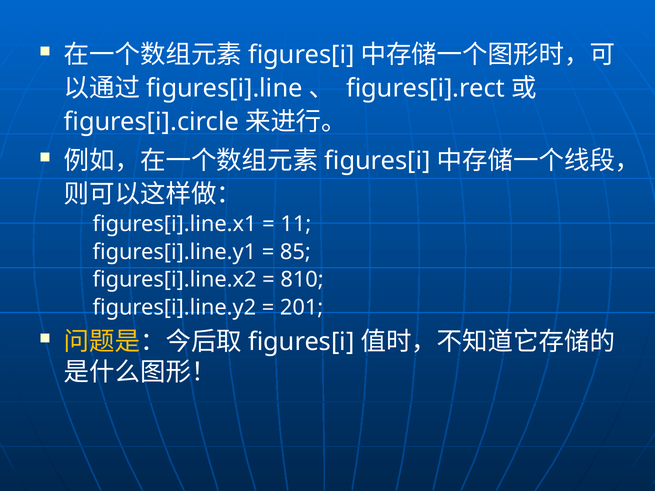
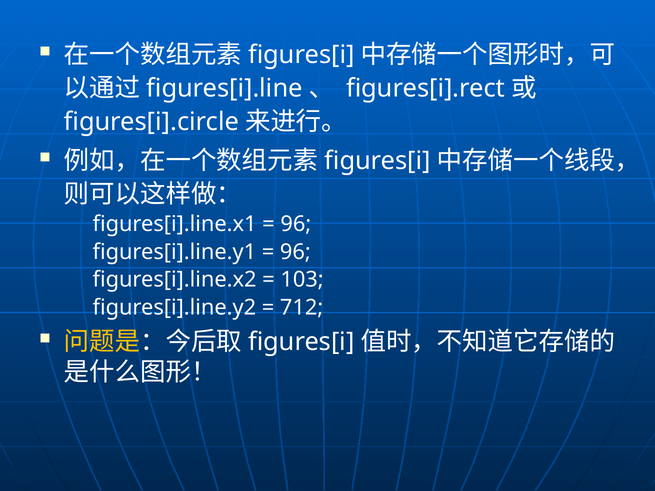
11: 11 -> 96 (296, 224)
85: 85 -> 96 (295, 252)
810: 810 -> 103 (302, 280)
201: 201 -> 712 (302, 308)
